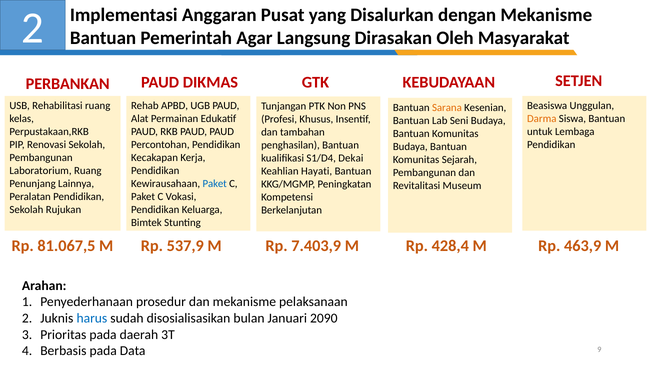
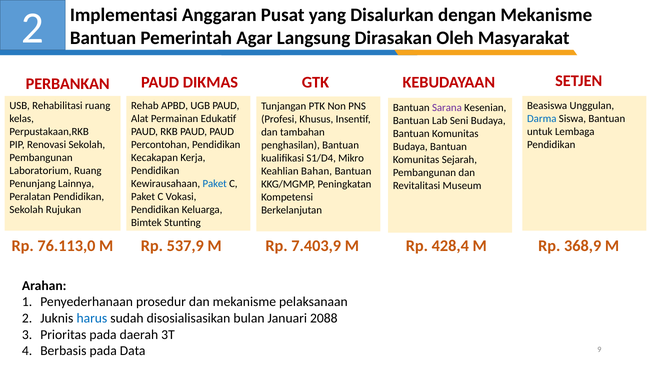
Sarana colour: orange -> purple (447, 107)
Darma colour: orange -> blue (542, 119)
Dekai: Dekai -> Mikro (351, 158)
Hayati: Hayati -> Bahan (317, 171)
463,9: 463,9 -> 368,9 (583, 246)
81.067,5: 81.067,5 -> 76.113,0 (66, 246)
2090: 2090 -> 2088 (324, 318)
